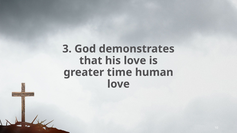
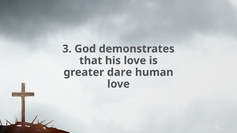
time: time -> dare (120, 72)
